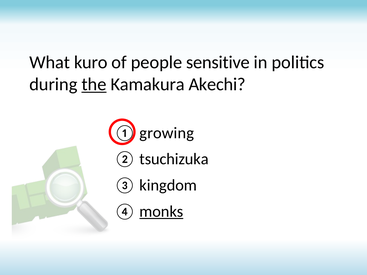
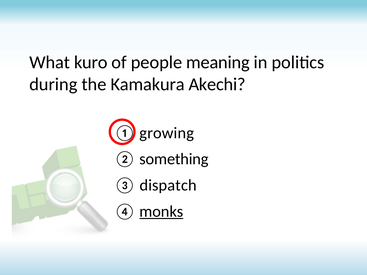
sensitive: sensitive -> meaning (218, 62)
the underline: present -> none (94, 84)
tsuchizuka: tsuchizuka -> something (174, 159)
kingdom: kingdom -> dispatch (168, 185)
